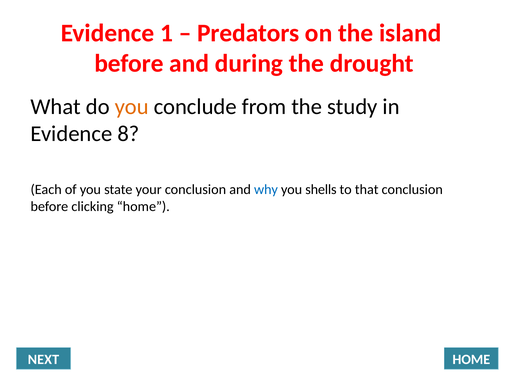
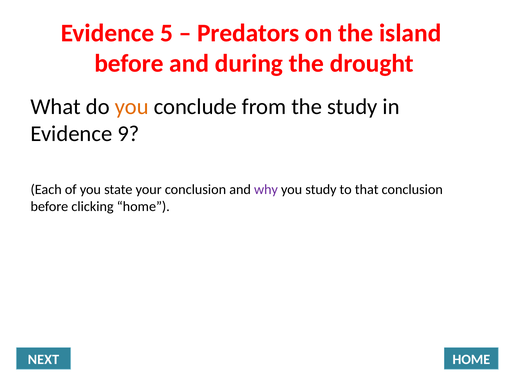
1: 1 -> 5 (166, 33)
8: 8 -> 9 (128, 134)
why colour: blue -> purple (266, 190)
you shells: shells -> study (321, 190)
